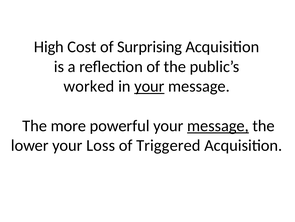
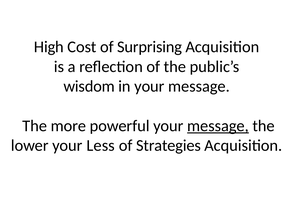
worked: worked -> wisdom (89, 86)
your underline: present -> none (149, 86)
Loss: Loss -> Less (101, 145)
Triggered: Triggered -> Strategies (169, 145)
